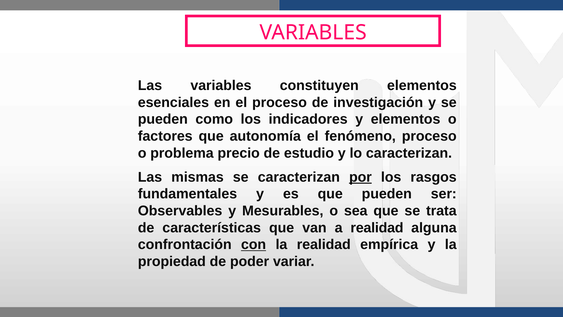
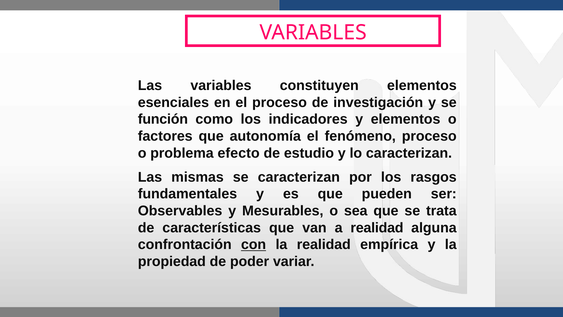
pueden: pueden -> función (163, 119)
precio: precio -> efecto (239, 153)
por underline: present -> none (360, 177)
